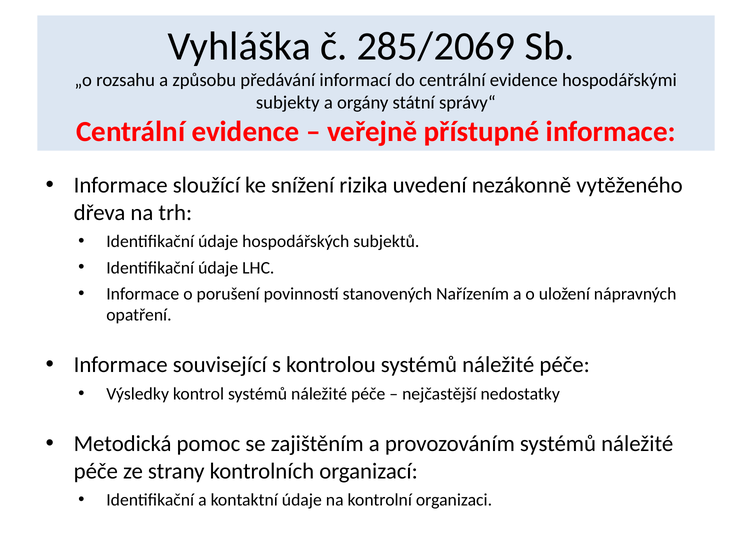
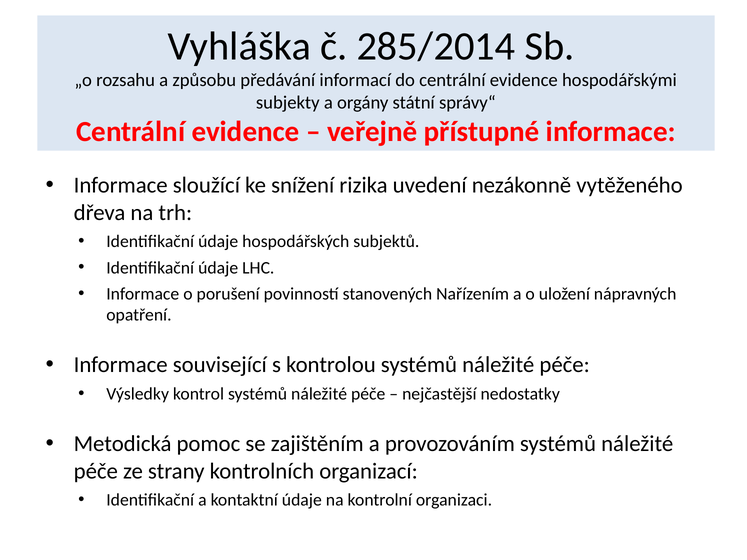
285/2069: 285/2069 -> 285/2014 (436, 46)
